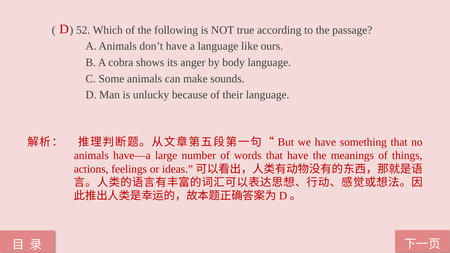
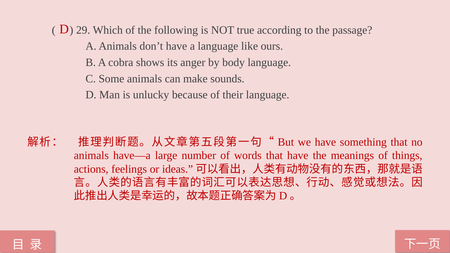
52: 52 -> 29 (83, 30)
